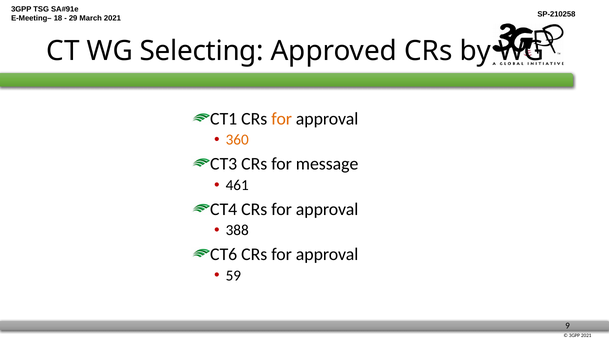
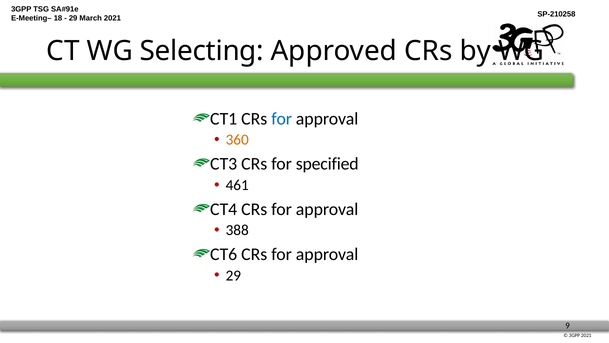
for colour: orange -> blue (282, 119)
message: message -> specified (327, 164)
59: 59 -> 29 (233, 275)
